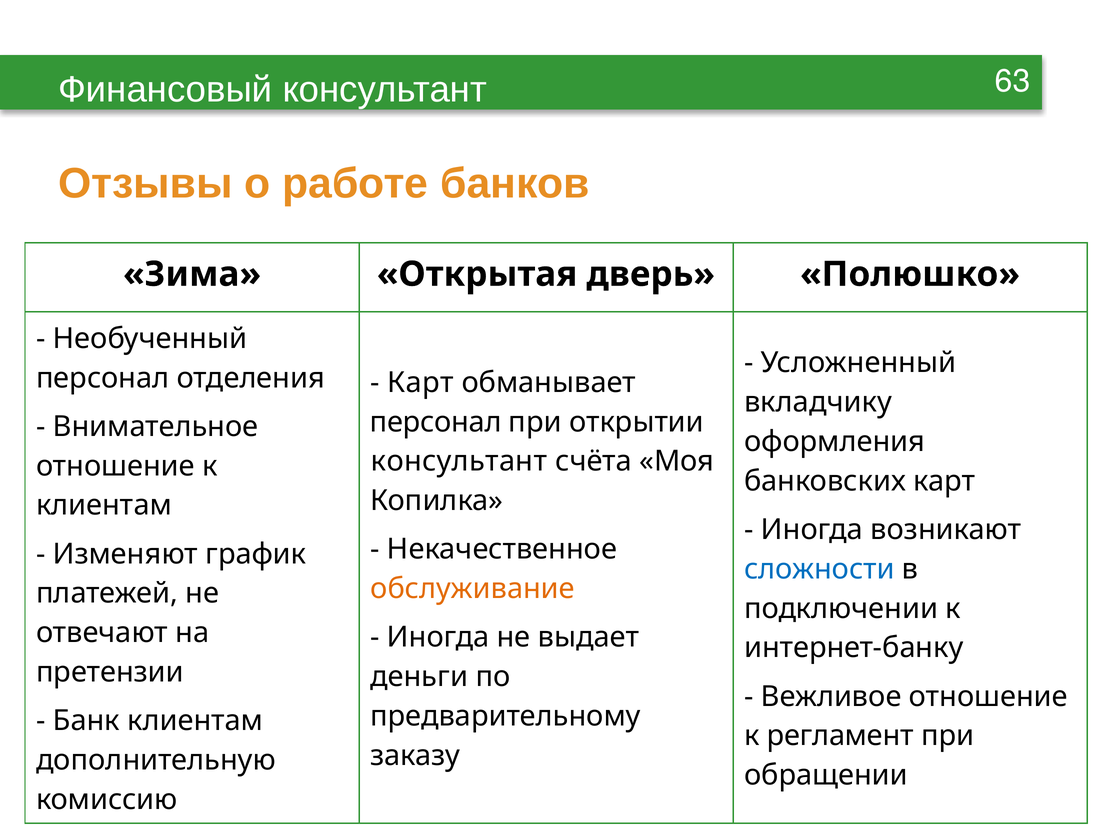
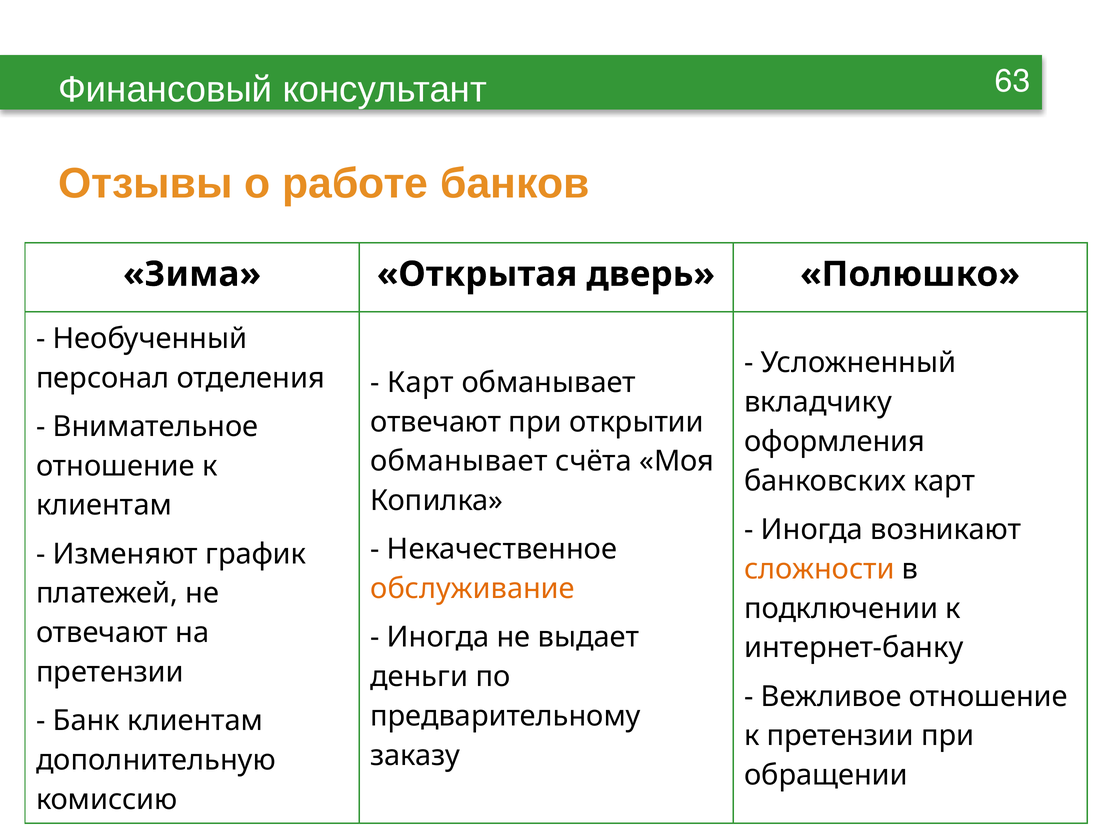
персонал: персонал -> отвечают (436, 422)
консультант: консультант -> обманывает (459, 461)
сложности colour: blue -> orange (819, 569)
к регламент: регламент -> претензии (840, 736)
